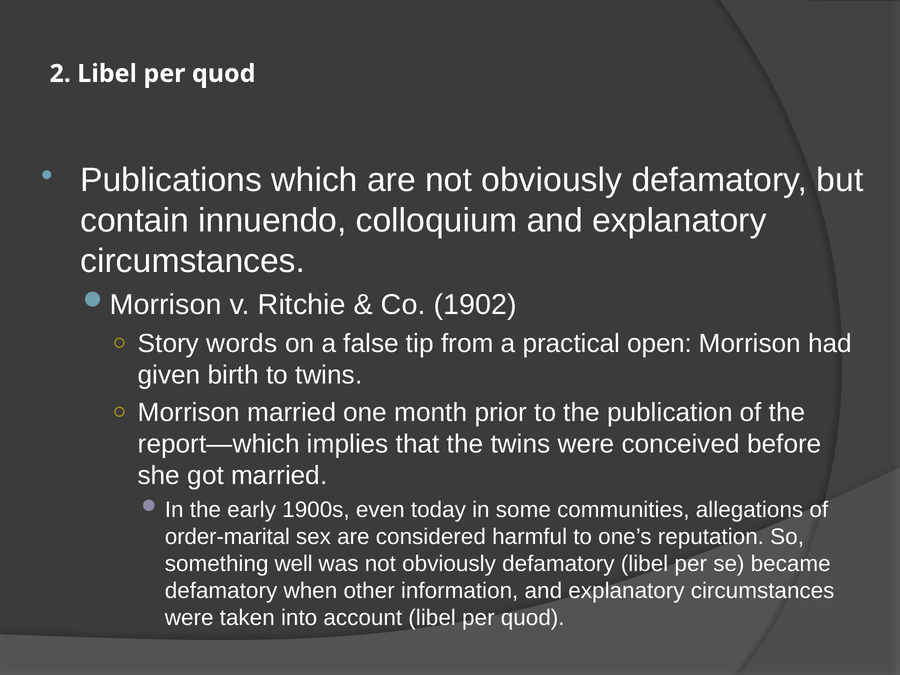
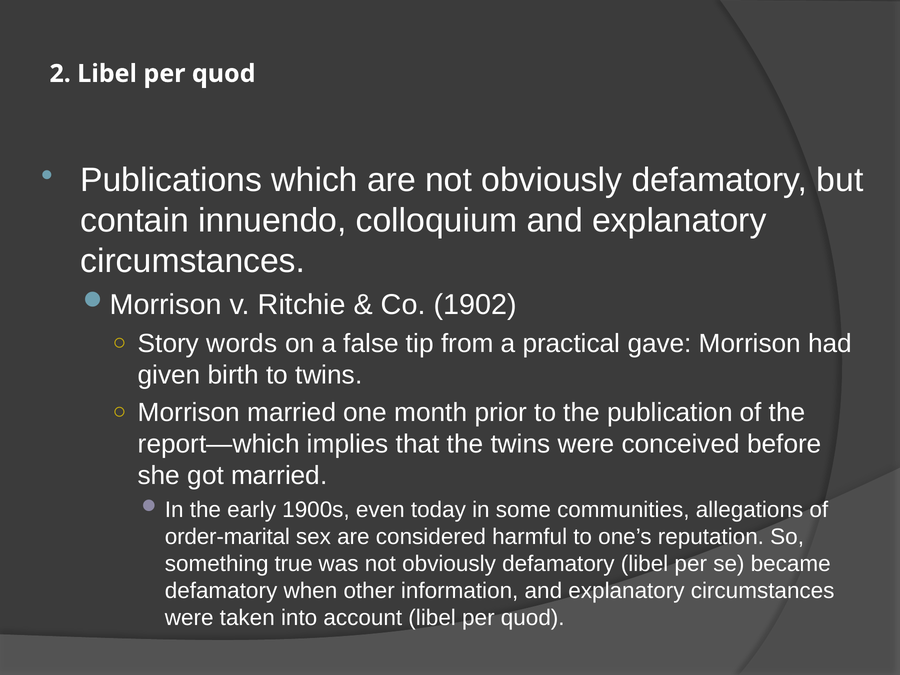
open: open -> gave (660, 344)
well: well -> true (294, 564)
